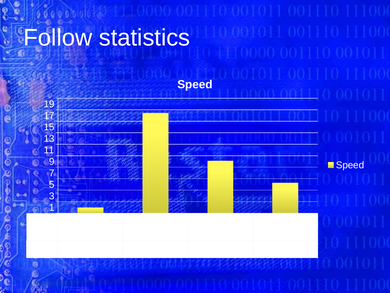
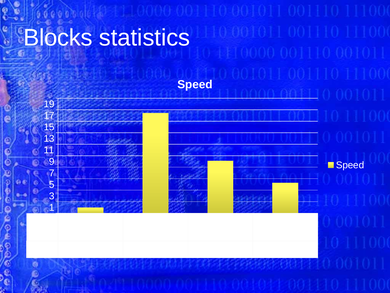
Follow: Follow -> Blocks (58, 38)
